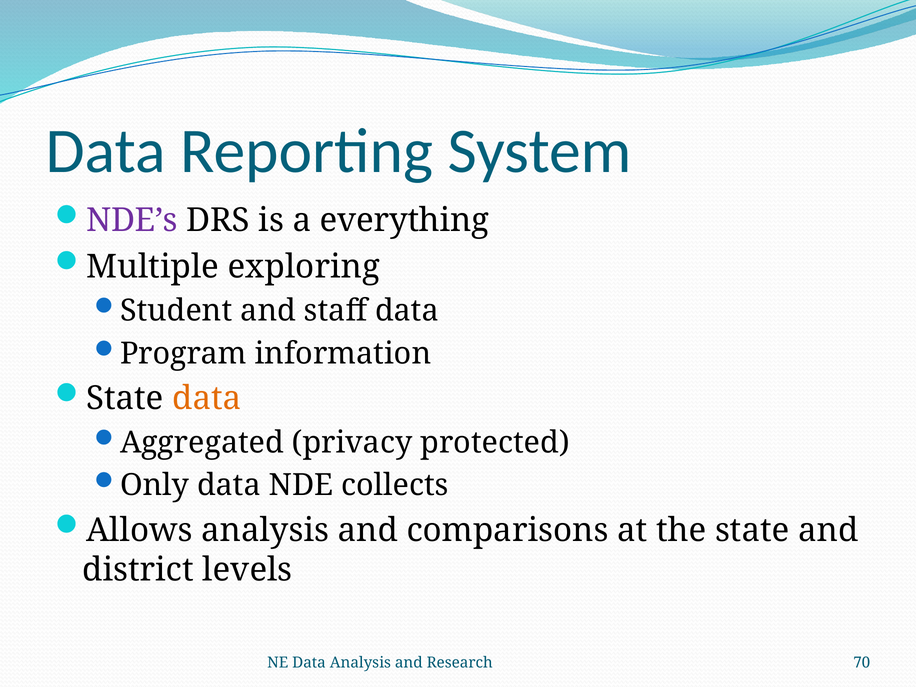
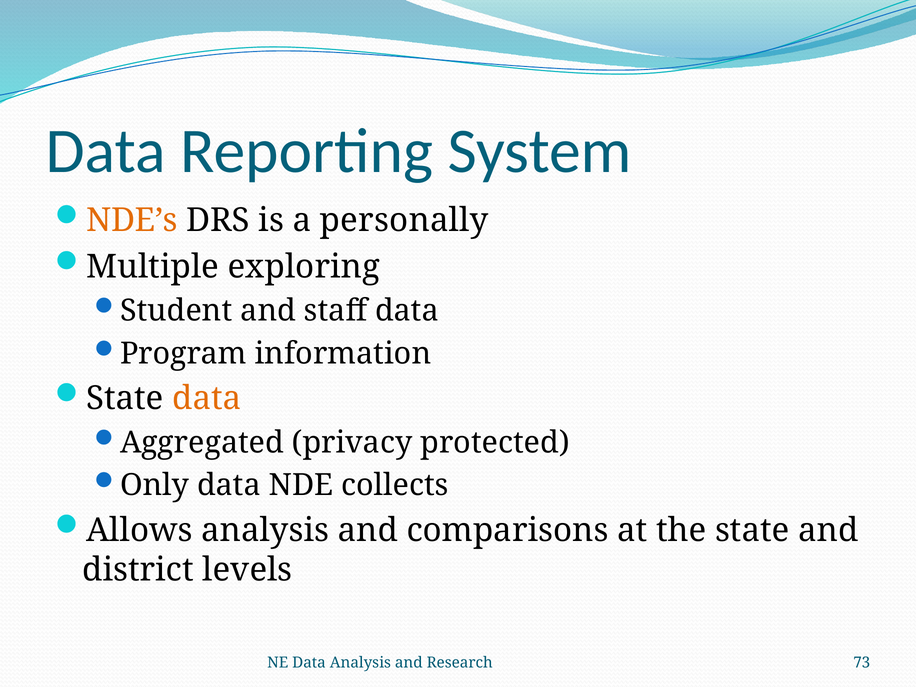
NDE’s colour: purple -> orange (132, 221)
everything: everything -> personally (404, 221)
70: 70 -> 73 (862, 663)
